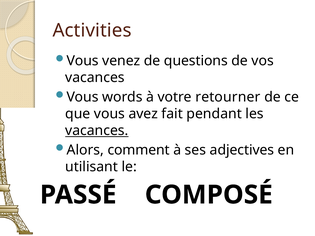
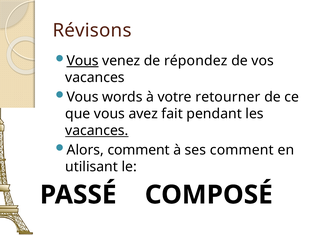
Activities: Activities -> Révisons (92, 30)
Vous underline: none -> present (83, 61)
questions: questions -> répondez (196, 61)
ses adjectives: adjectives -> comment (242, 150)
